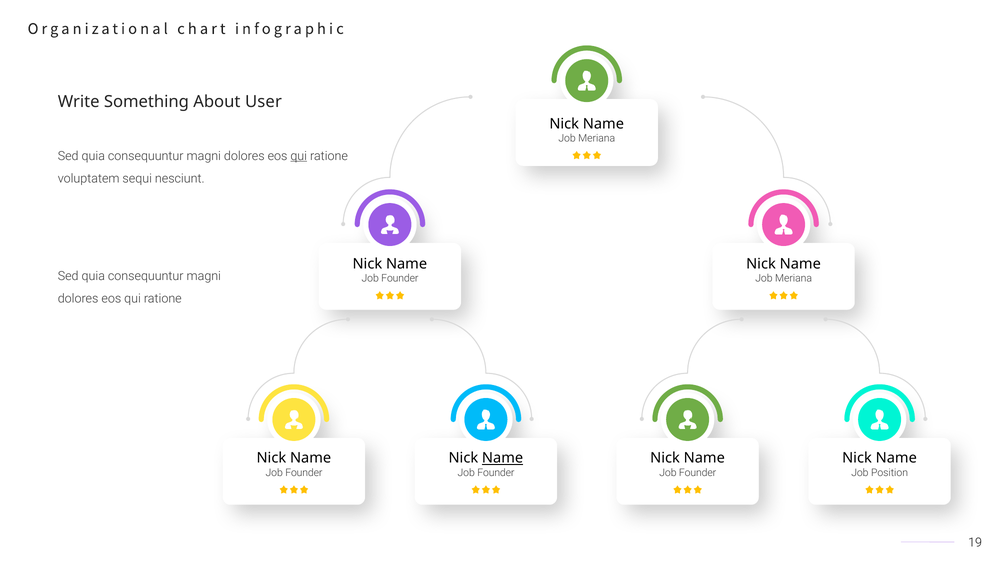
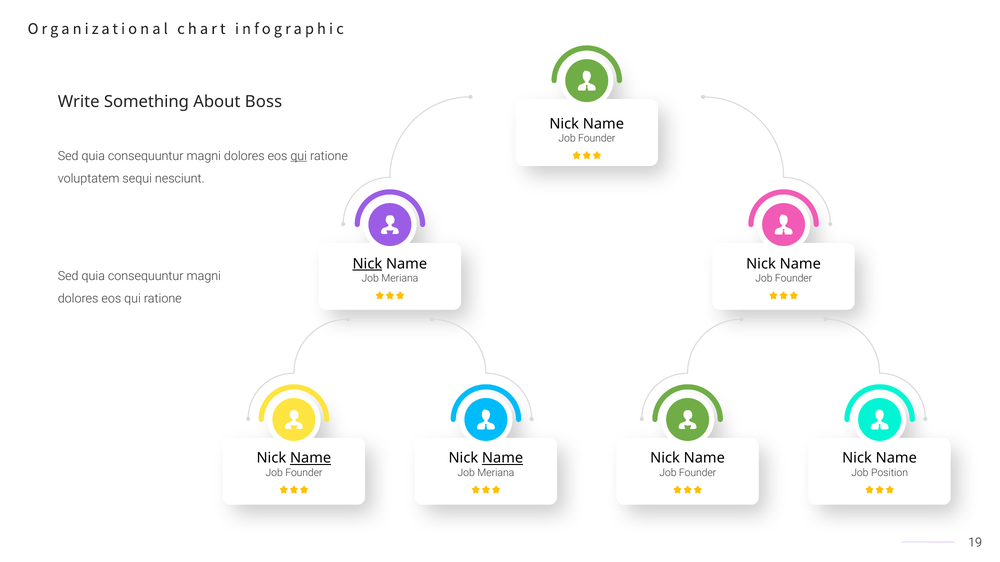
User: User -> Boss (263, 102)
Meriana: Meriana -> Founder (597, 138)
Nick underline: none -> present (367, 264)
Founder: Founder -> Meriana (400, 279)
Meriana: Meriana -> Founder (794, 279)
Name underline: none -> present (311, 458)
Founder: Founder -> Meriana (496, 473)
